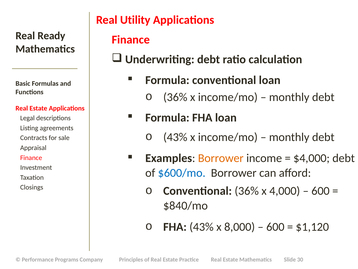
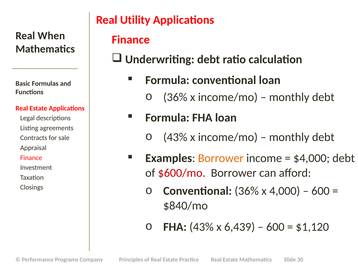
Ready: Ready -> When (51, 36)
$600/mo colour: blue -> red (182, 173)
8,000: 8,000 -> 6,439 (240, 226)
